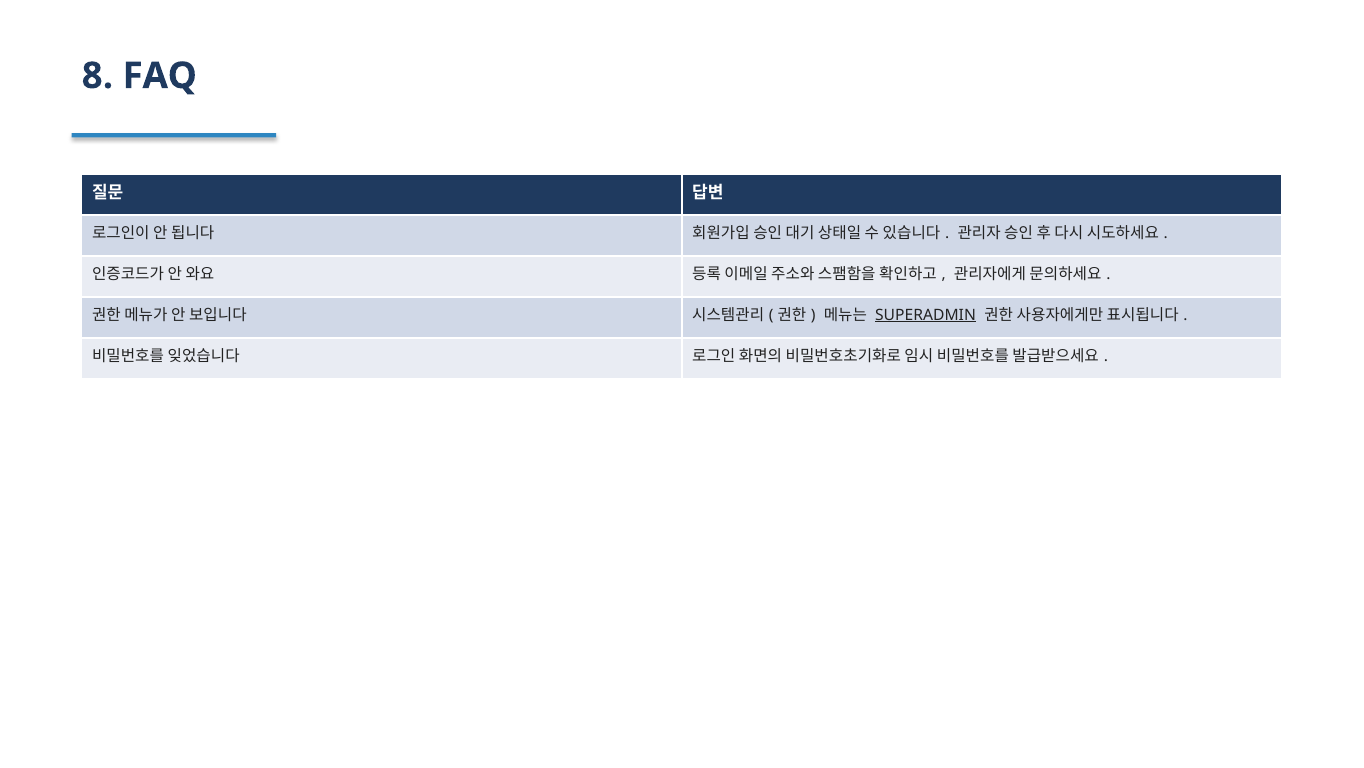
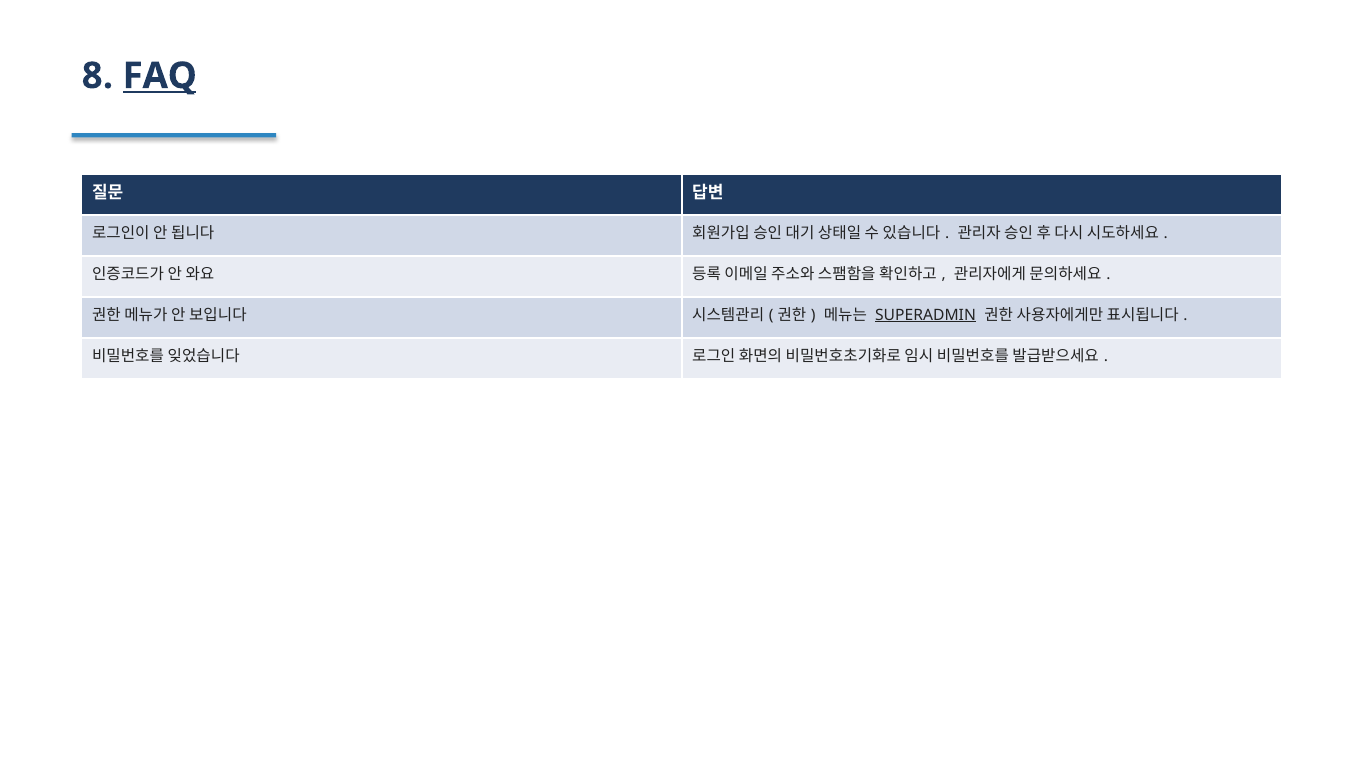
FAQ underline: none -> present (160, 76)
